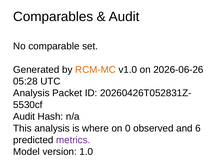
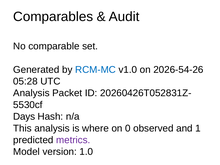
RCM-MC colour: orange -> blue (96, 70)
2026-06-26: 2026-06-26 -> 2026-54-26 (178, 70)
Audit: Audit -> Days (24, 117)
6: 6 -> 1 (198, 128)
